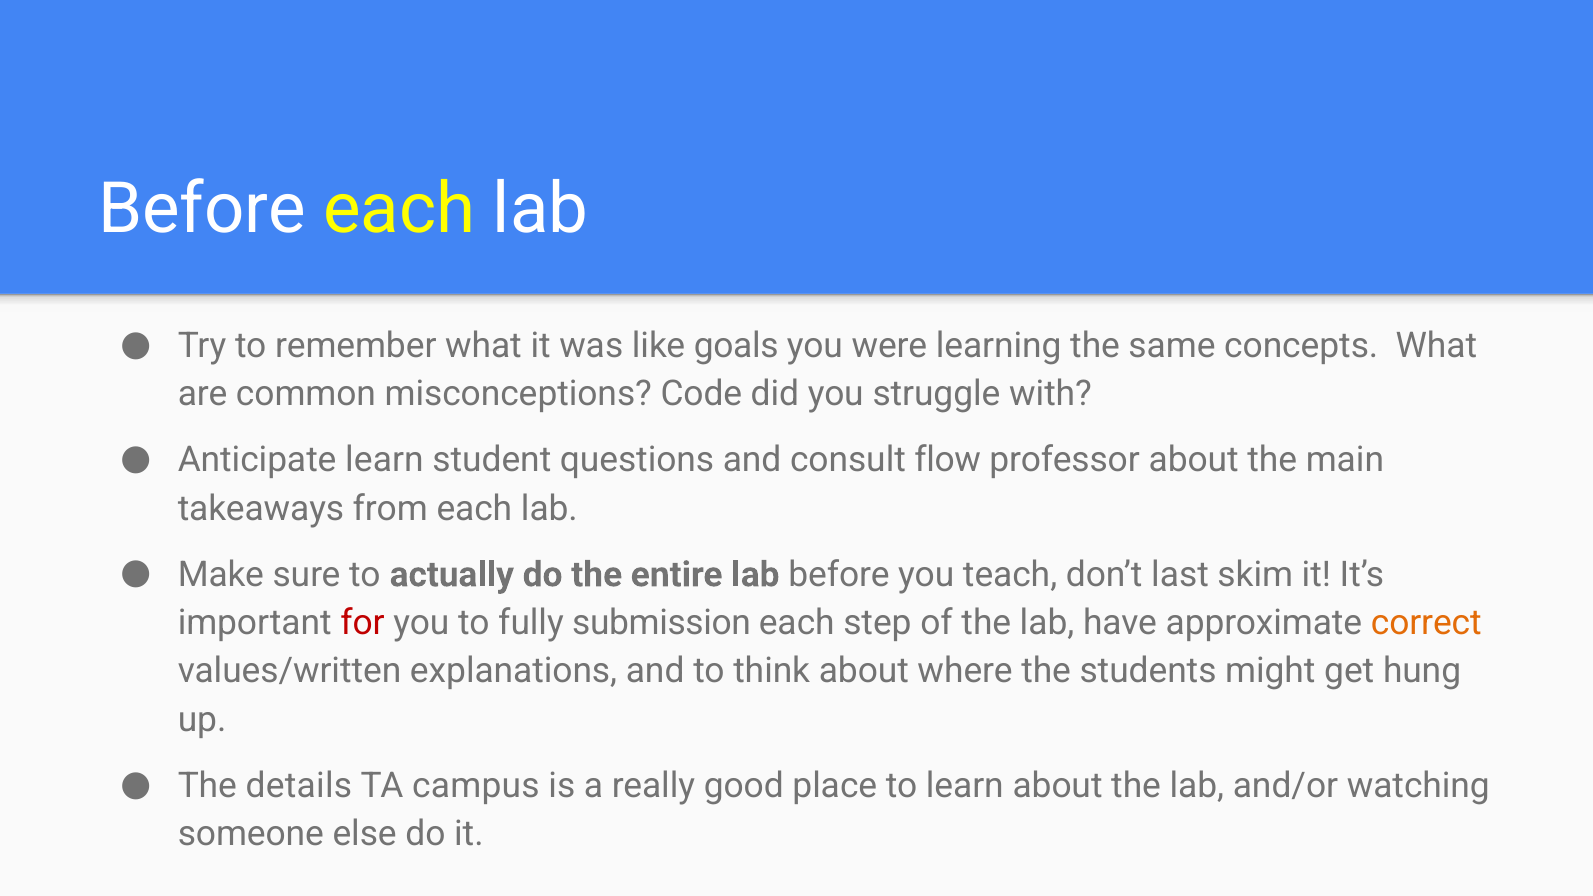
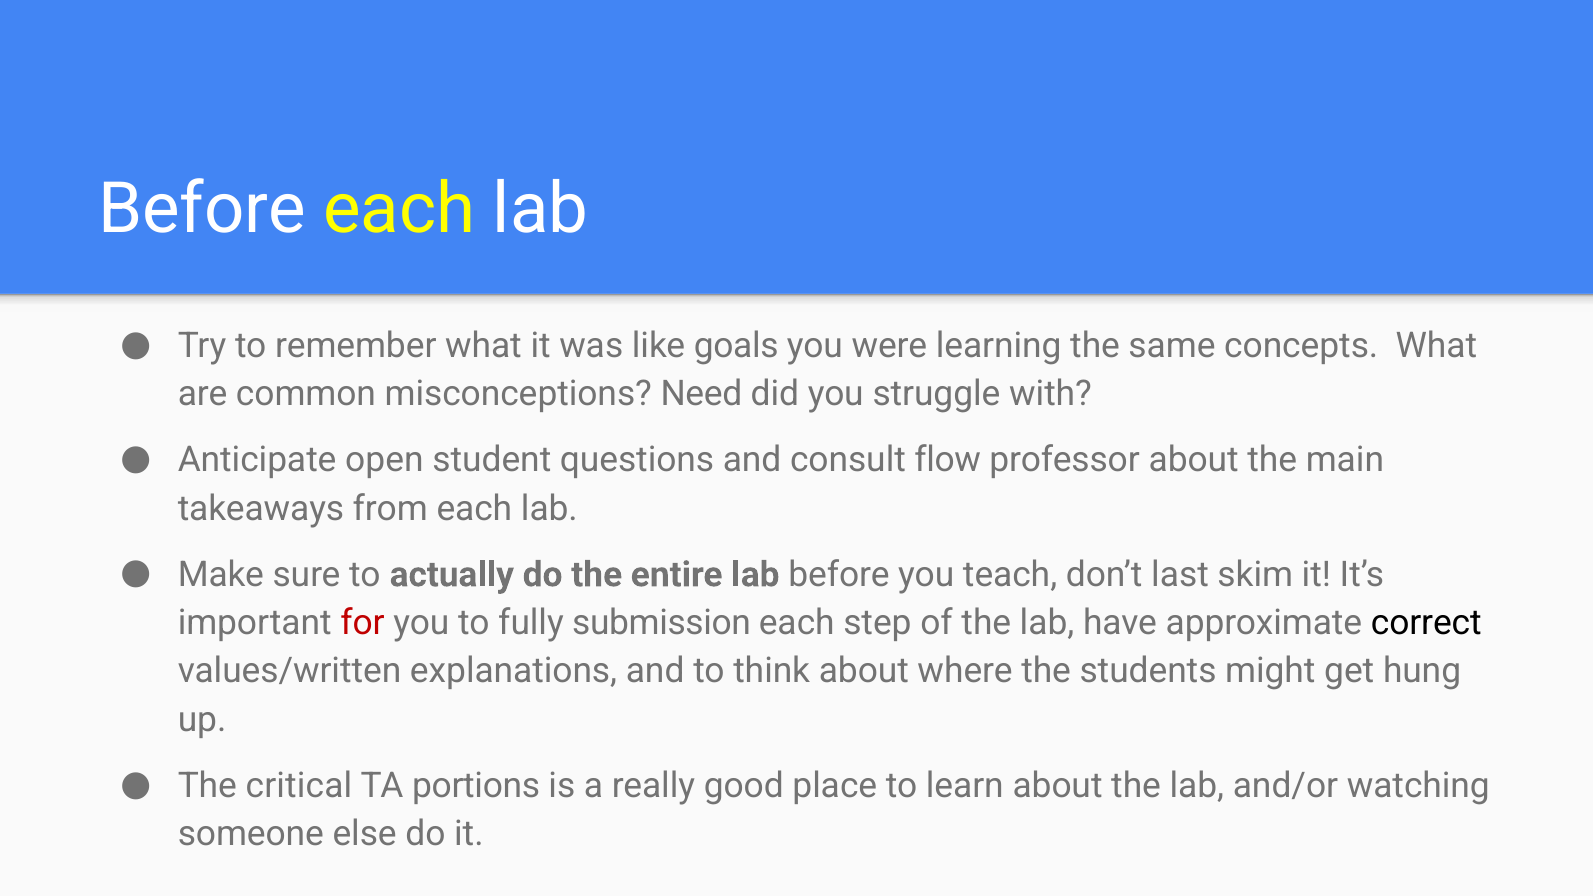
Code: Code -> Need (701, 394)
Anticipate learn: learn -> open (384, 460)
correct colour: orange -> black (1426, 623)
details: details -> critical (299, 786)
campus: campus -> portions (476, 786)
